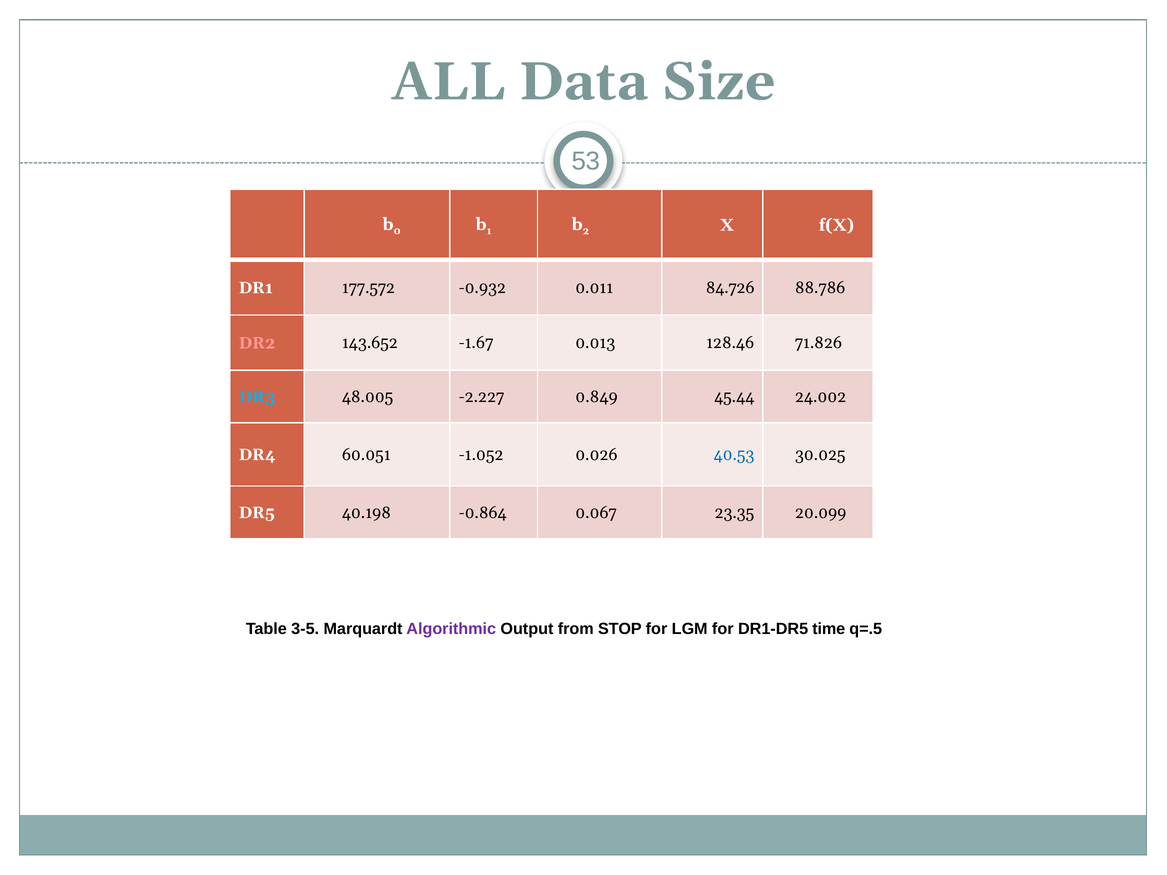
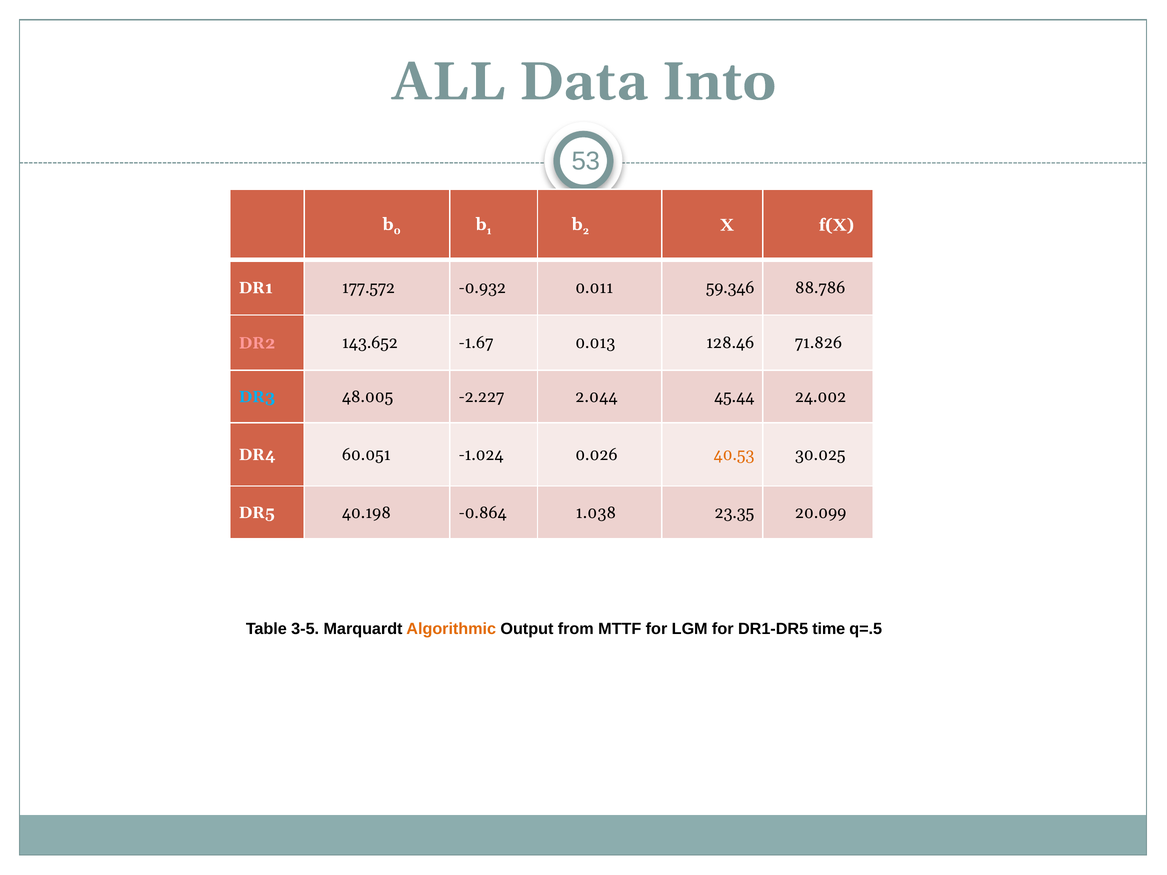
Size: Size -> Into (719, 82)
84.726: 84.726 -> 59.346 (730, 288)
0.849: 0.849 -> 2.044 (597, 397)
-1.052: -1.052 -> -1.024 (481, 455)
40.53 colour: blue -> orange (734, 455)
0.067: 0.067 -> 1.038 (596, 513)
Algorithmic colour: purple -> orange (451, 629)
STOP: STOP -> MTTF (620, 629)
